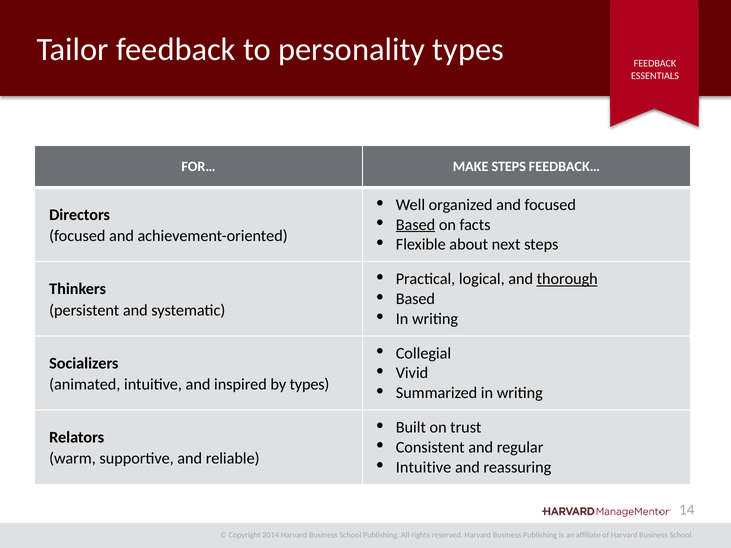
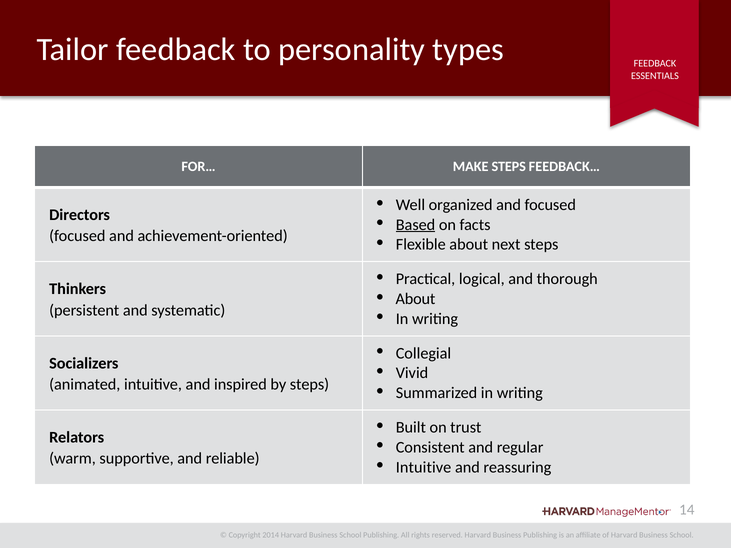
thorough underline: present -> none (567, 279)
Based: Based -> About (415, 299)
by types: types -> steps (309, 385)
